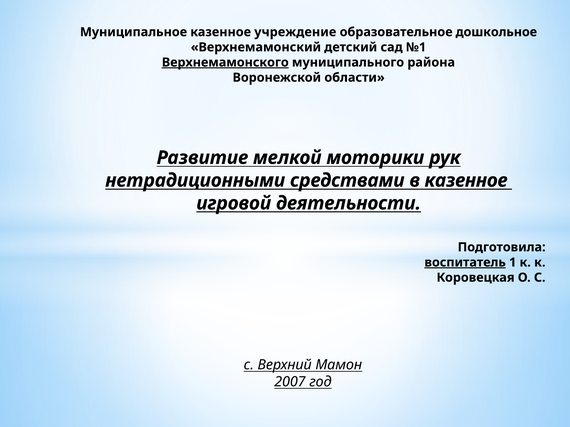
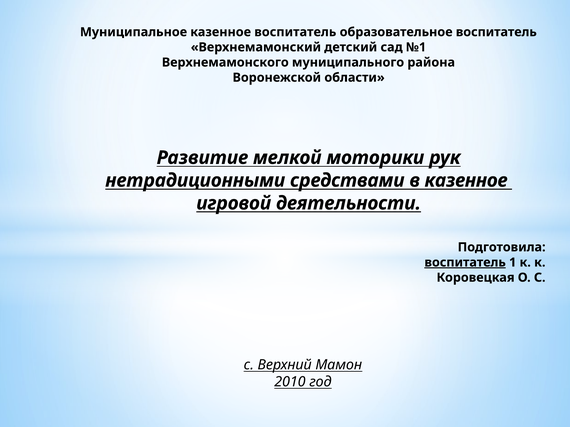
казенное учреждение: учреждение -> воспитатель (295, 32)
образовательное дошкольное: дошкольное -> воспитатель (496, 32)
Верхнемамонского underline: present -> none (225, 62)
2007: 2007 -> 2010 (290, 382)
